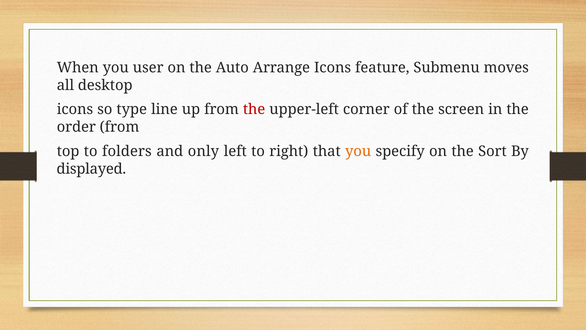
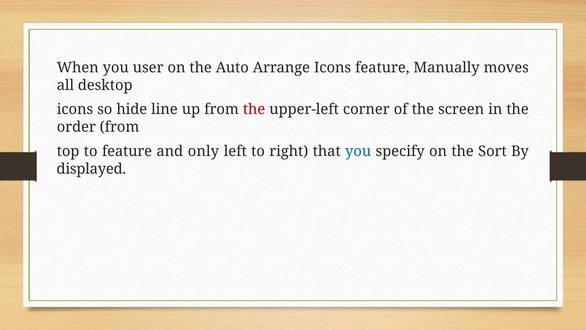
Submenu: Submenu -> Manually (447, 68)
type: type -> hide (132, 109)
to folders: folders -> feature (127, 151)
you colour: orange -> blue (358, 151)
